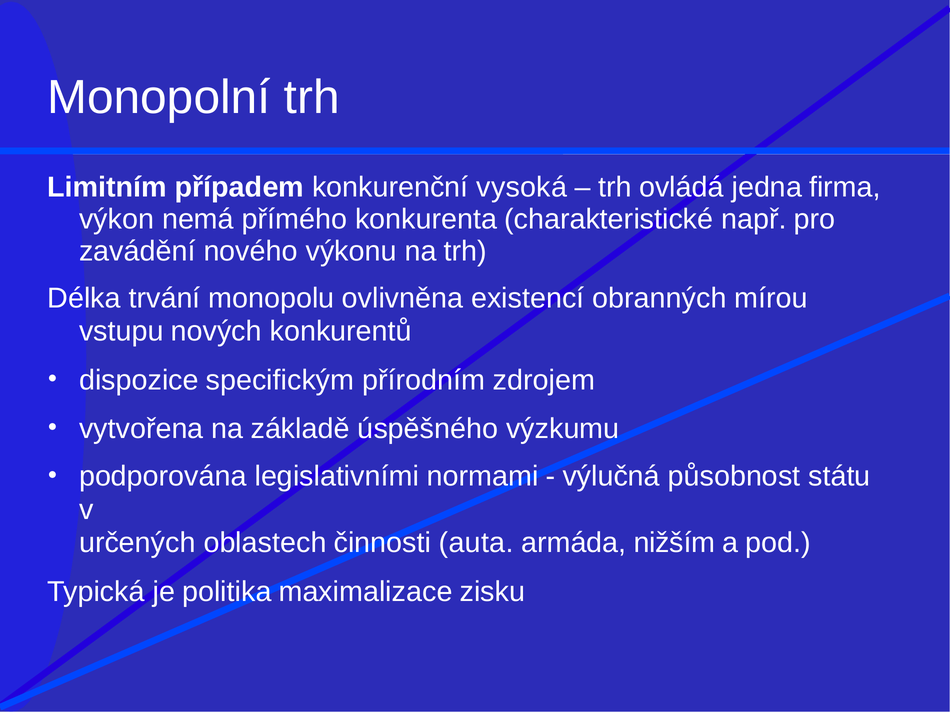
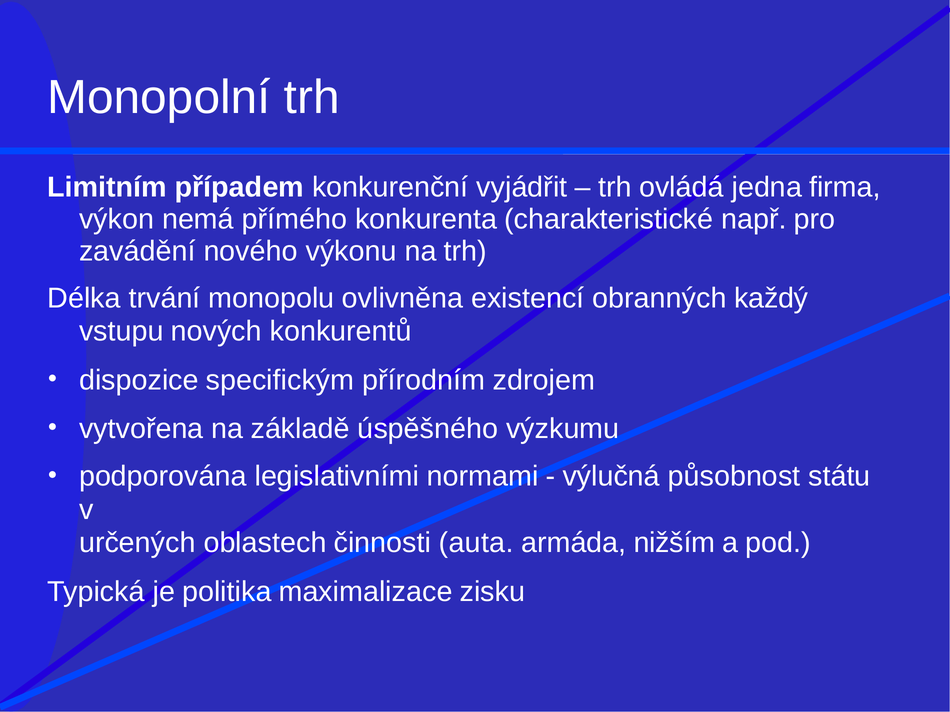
vysoká: vysoká -> vyjádřit (522, 187)
mírou: mírou -> každý (771, 298)
